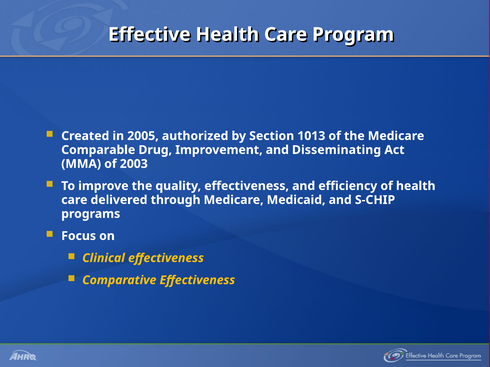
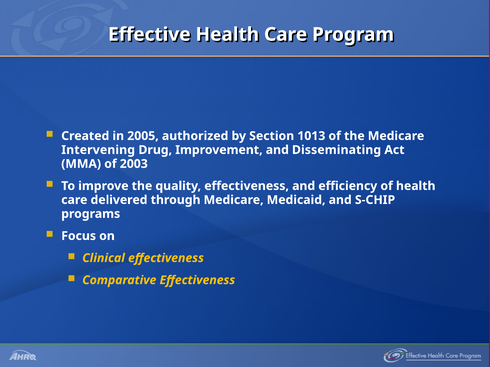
Comparable: Comparable -> Intervening (98, 150)
